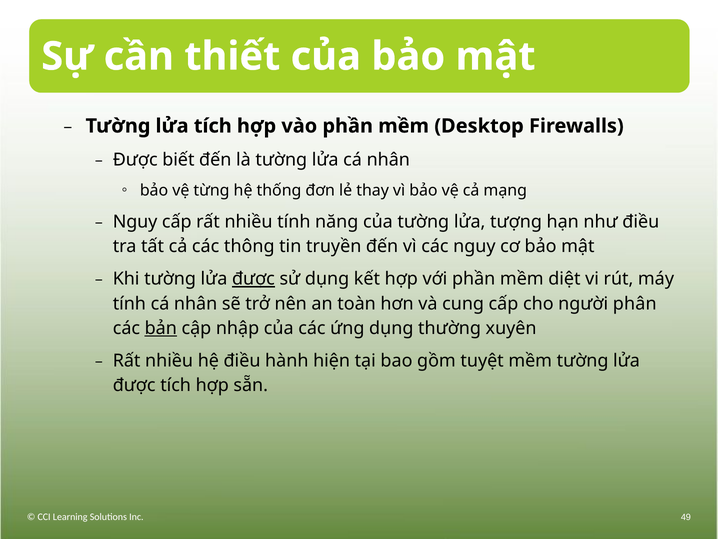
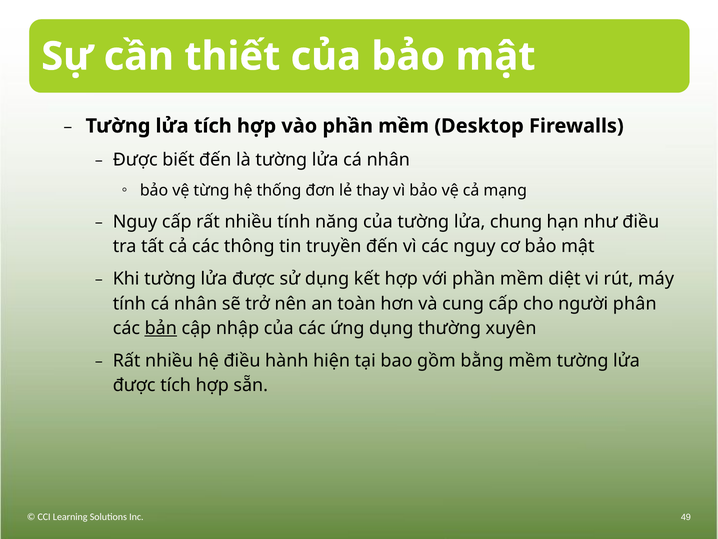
tượng: tượng -> chung (516, 222)
được underline: present -> none (253, 279)
tuyệt: tuyệt -> bằng (482, 360)
